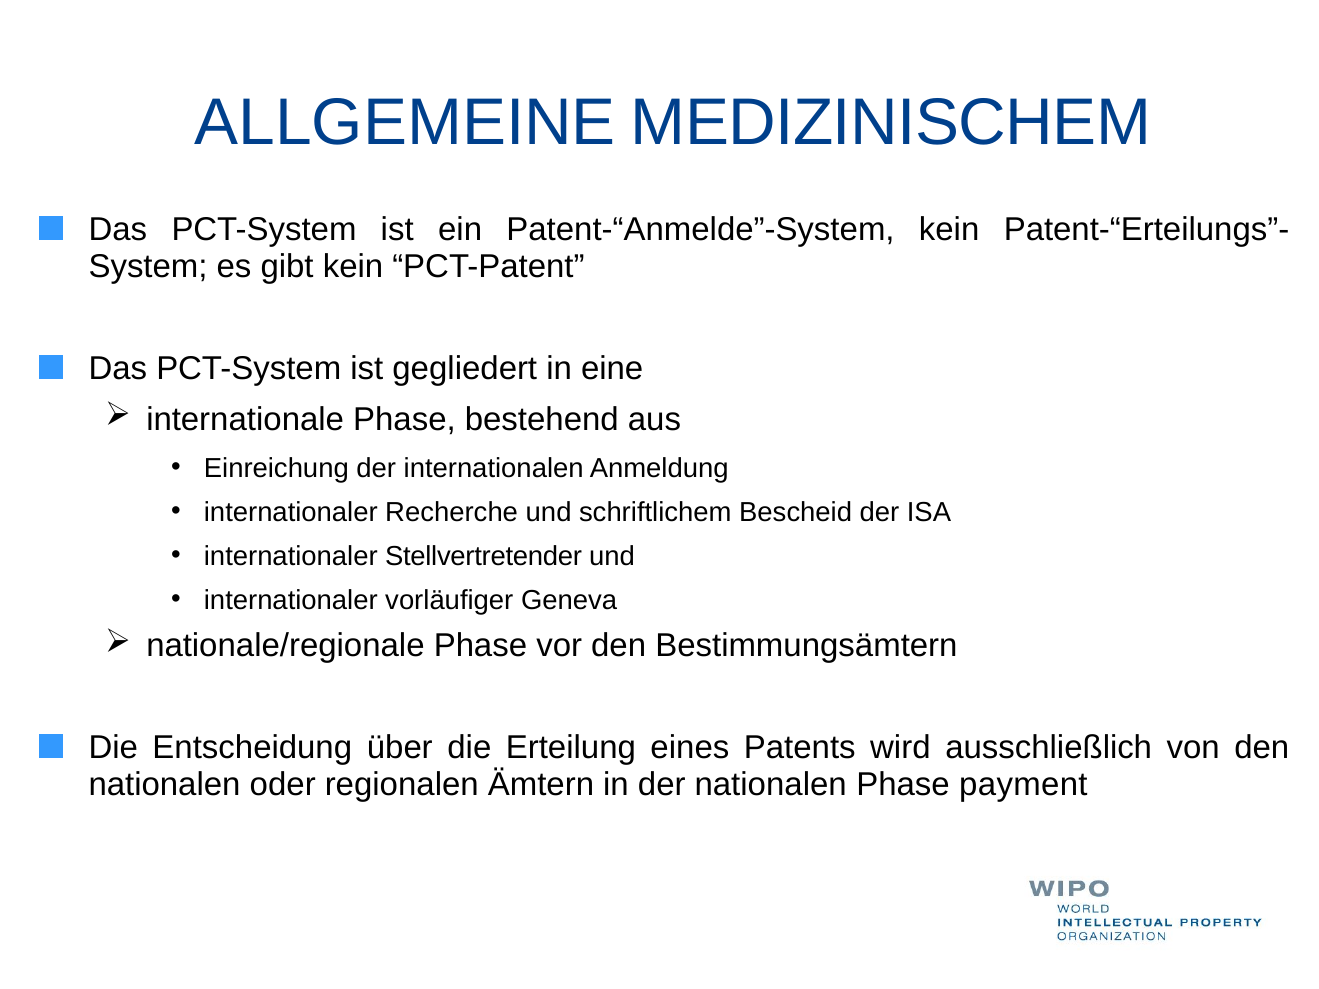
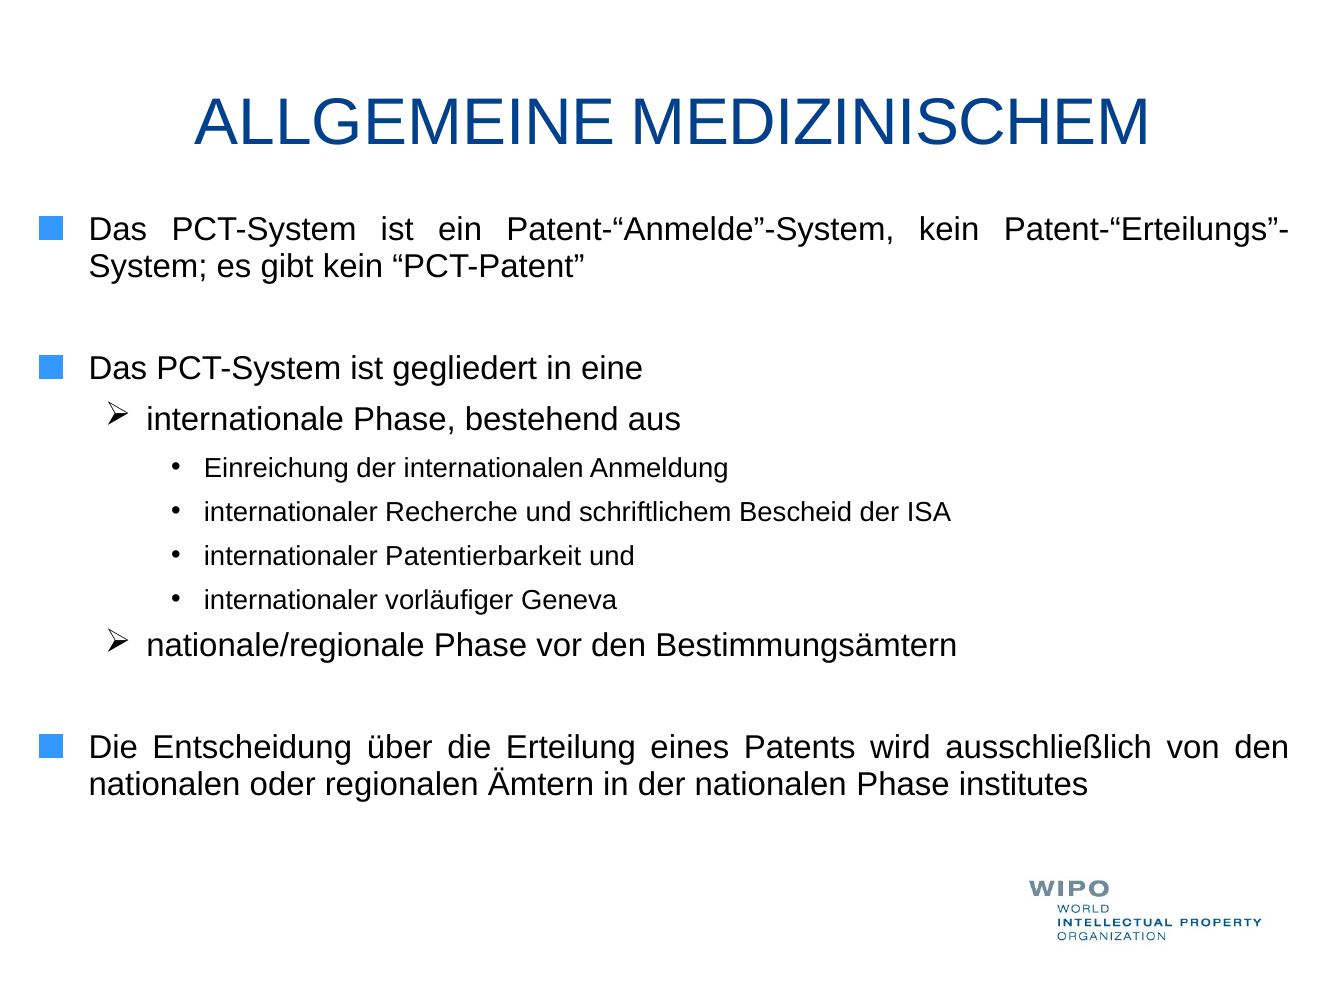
Stellvertretender: Stellvertretender -> Patentierbarkeit (483, 556)
payment: payment -> institutes (1024, 785)
